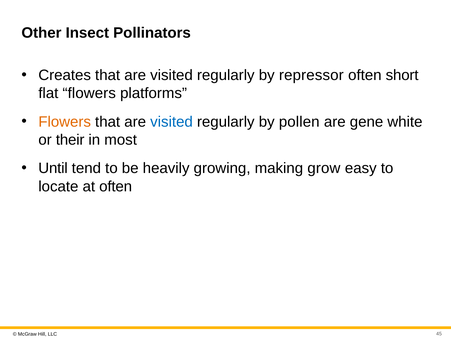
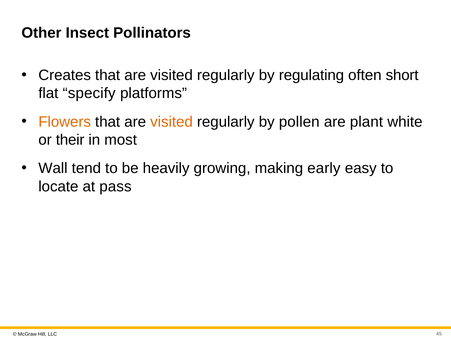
repressor: repressor -> regulating (311, 75)
flat flowers: flowers -> specify (89, 93)
visited colour: blue -> orange (172, 122)
gene: gene -> plant (366, 122)
Until: Until -> Wall (53, 168)
grow: grow -> early (324, 168)
at often: often -> pass (115, 187)
